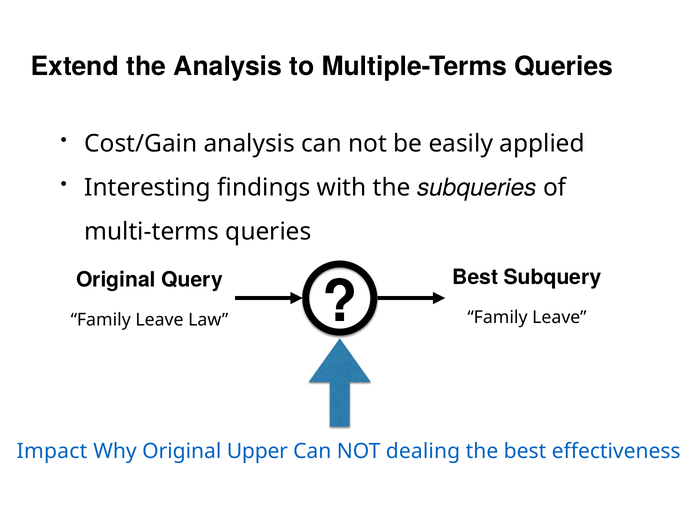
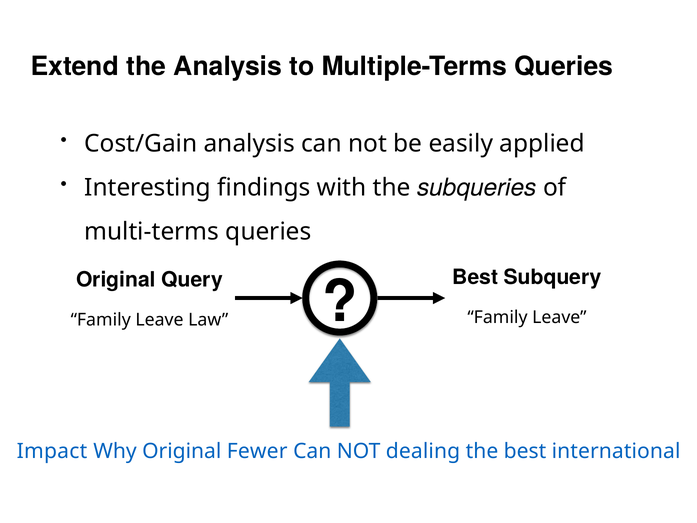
Upper: Upper -> Fewer (257, 451)
effectiveness: effectiveness -> international (616, 451)
